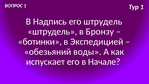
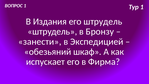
Надпись: Надпись -> Издания (50, 21)
ботинки: ботинки -> занести (40, 42)
воды: воды -> шкаф (87, 52)
Начале: Начале -> Фирма (104, 62)
